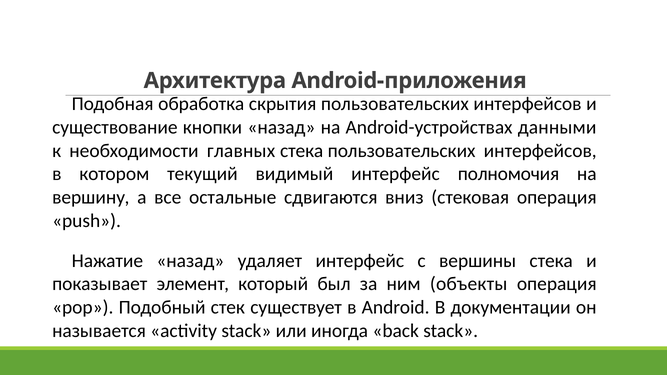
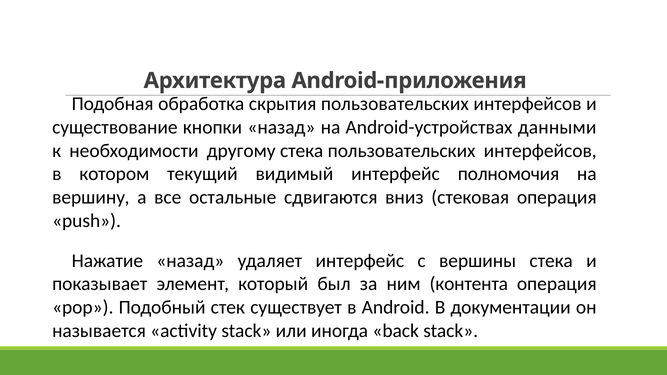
главных: главных -> другому (241, 151)
объекты: объекты -> контента (469, 284)
